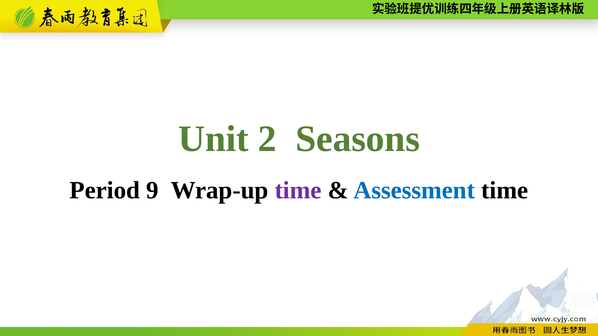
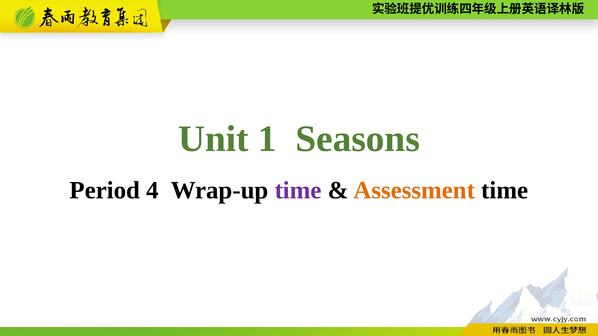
2: 2 -> 1 (267, 139)
9: 9 -> 4 (153, 190)
Assessment colour: blue -> orange (414, 190)
